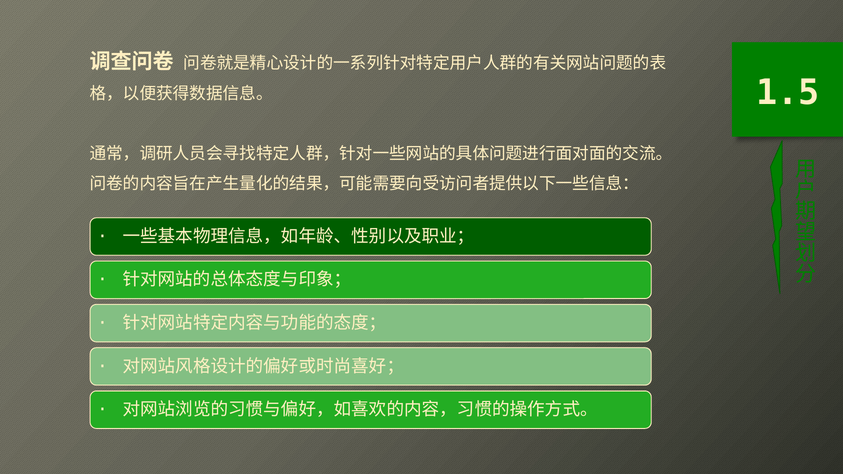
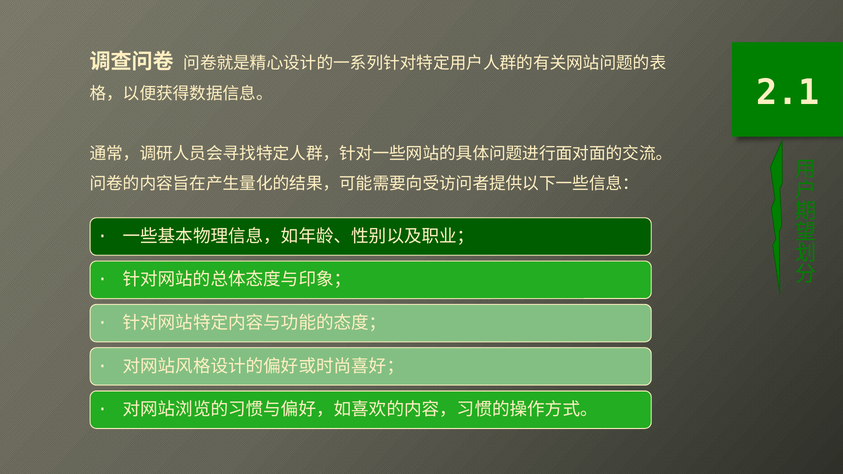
1.5: 1.5 -> 2.1 (788, 92)
